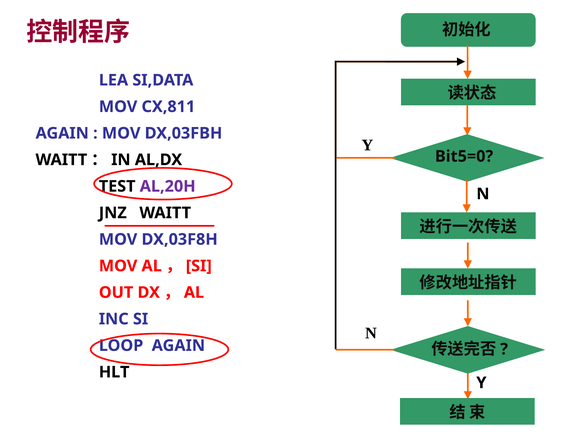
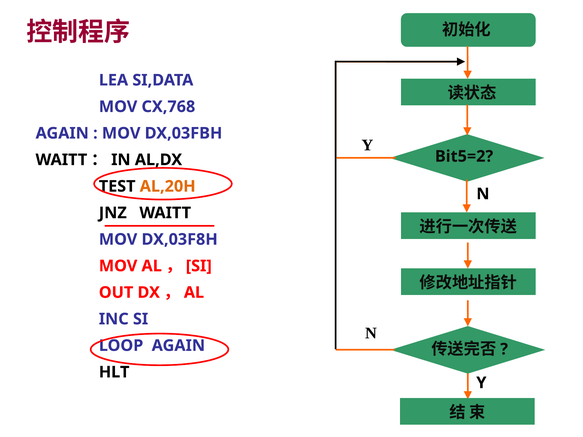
CX,811: CX,811 -> CX,768 (168, 107)
Bit5=0: Bit5=0 -> Bit5=2 (464, 156)
AL,20H colour: purple -> orange (168, 186)
